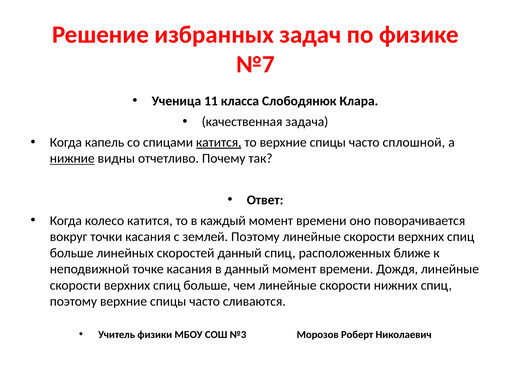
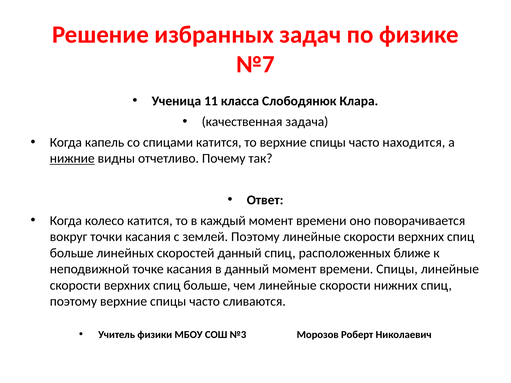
катится underline: present -> none (219, 142)
сплошной: сплошной -> находится (414, 142)
времени Дождя: Дождя -> Спицы (397, 269)
